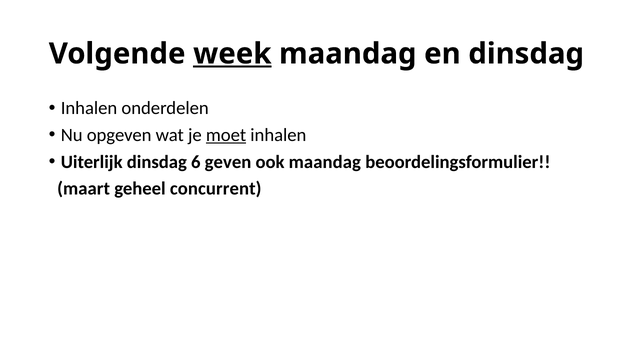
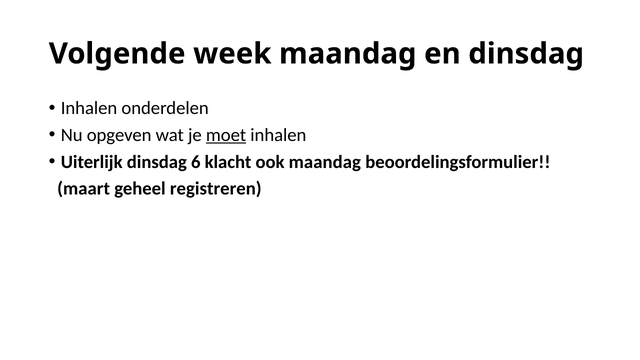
week underline: present -> none (232, 54)
geven: geven -> klacht (228, 162)
concurrent: concurrent -> registreren (216, 189)
